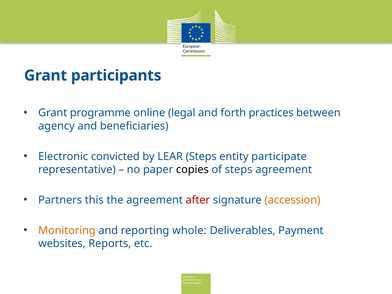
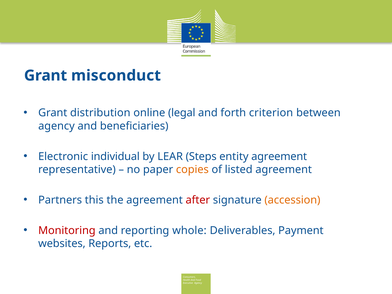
participants: participants -> misconduct (116, 76)
programme: programme -> distribution (100, 113)
practices: practices -> criterion (271, 113)
convicted: convicted -> individual (115, 156)
entity participate: participate -> agreement (279, 156)
copies colour: black -> orange (192, 170)
of steps: steps -> listed (239, 170)
Monitoring colour: orange -> red (67, 230)
